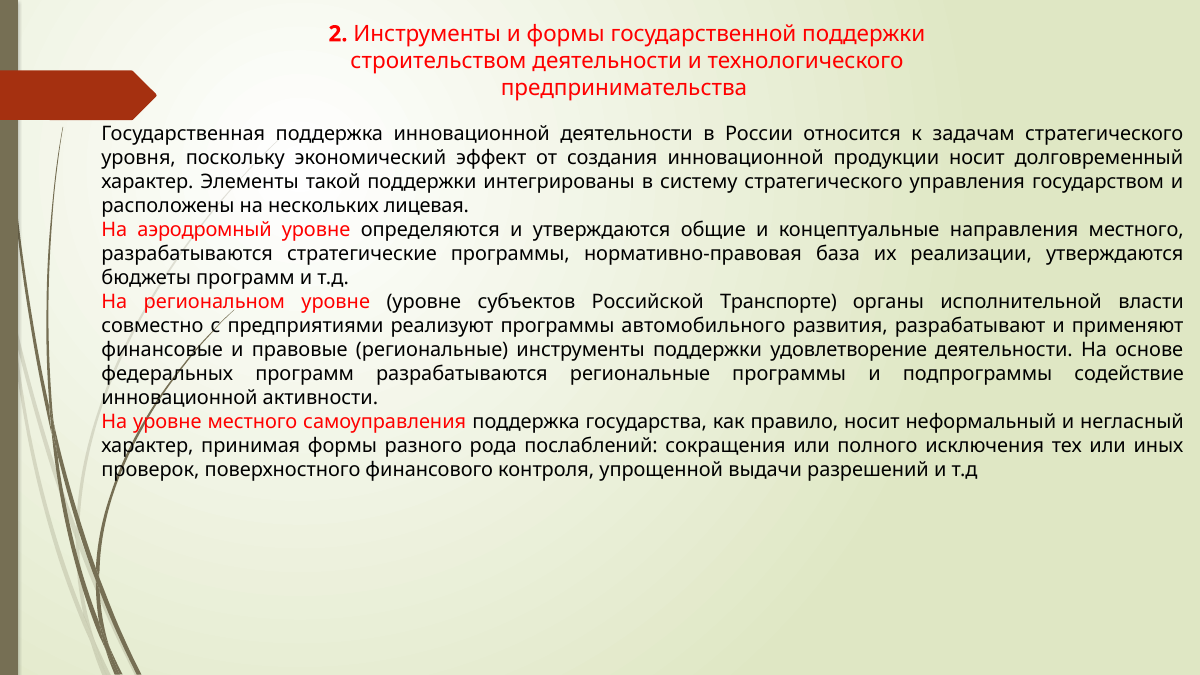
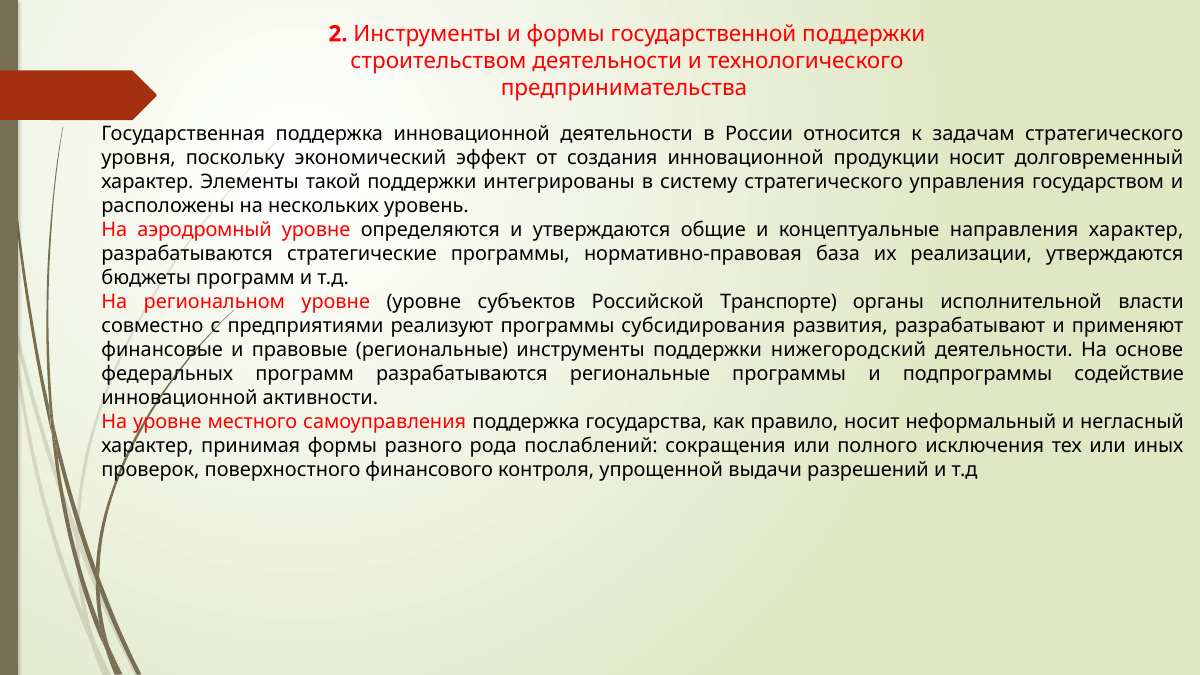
лицевая: лицевая -> уровень (426, 206)
направления местного: местного -> характер (1136, 230)
автомобильного: автомобильного -> субсидирования (703, 326)
удовлетворение: удовлетворение -> нижегородский (848, 350)
